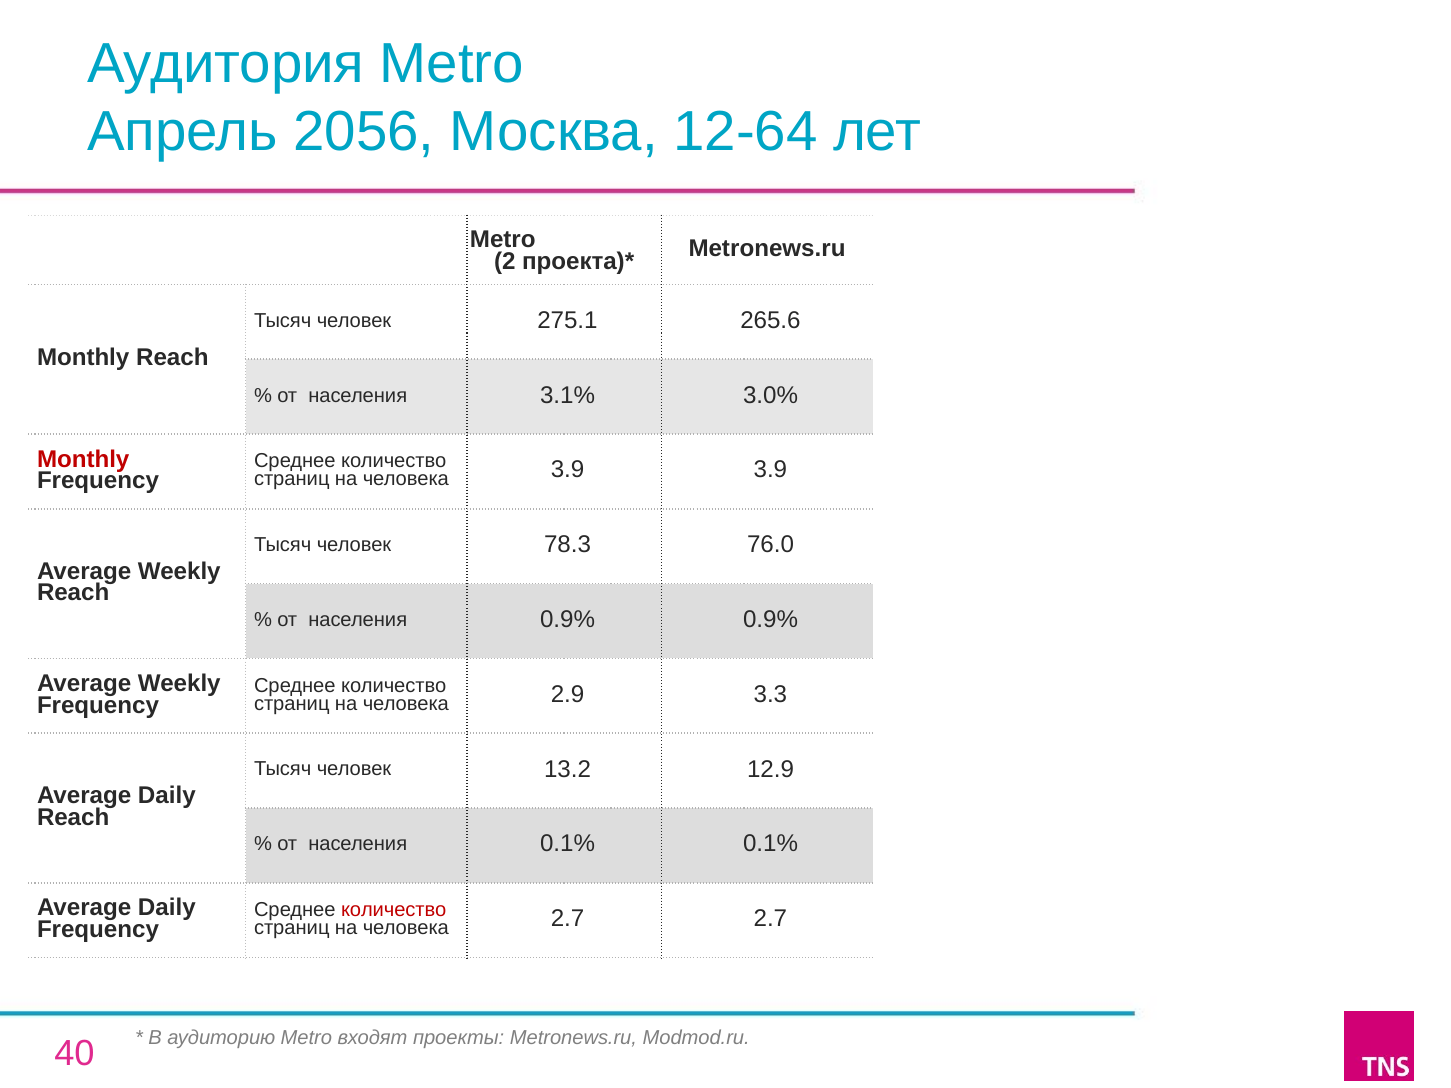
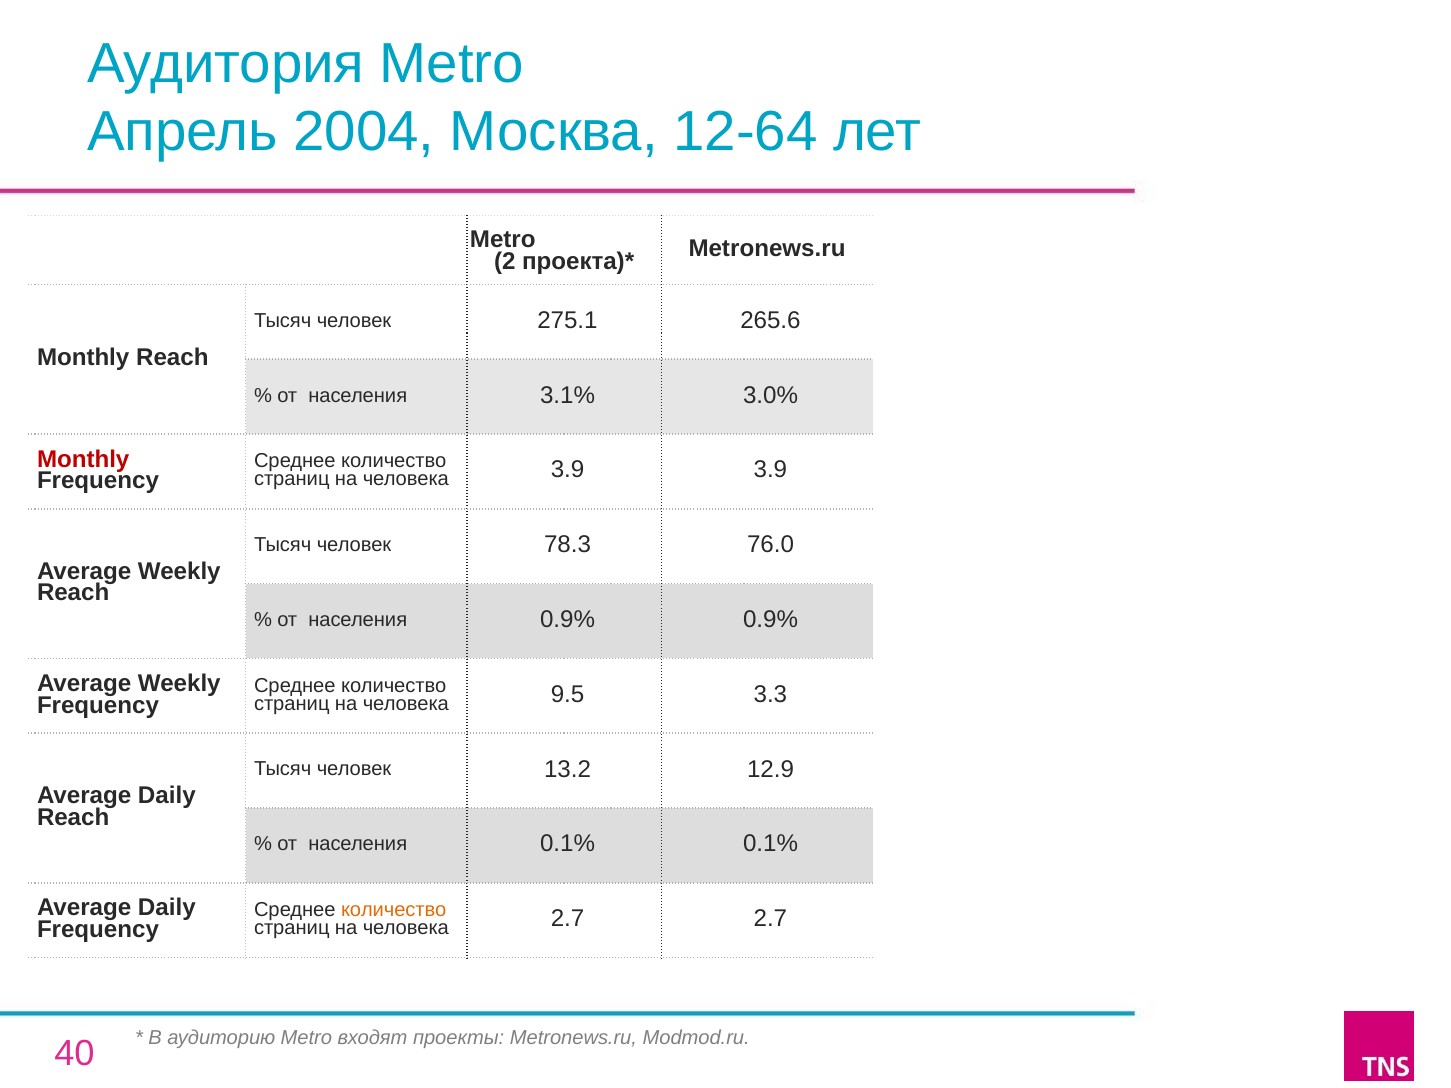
2056: 2056 -> 2004 (364, 132)
2.9: 2.9 -> 9.5 (568, 694)
количество colour: red -> orange (394, 910)
